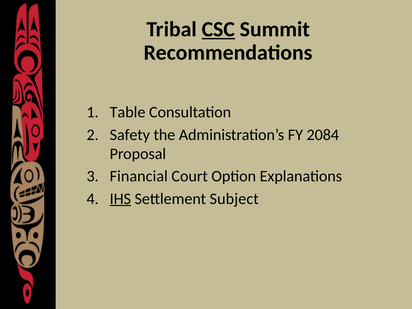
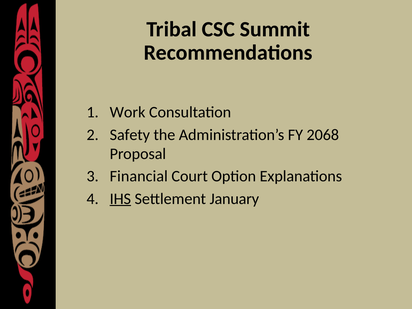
CSC underline: present -> none (218, 29)
Table: Table -> Work (128, 112)
2084: 2084 -> 2068 (323, 135)
Subject: Subject -> January (234, 199)
